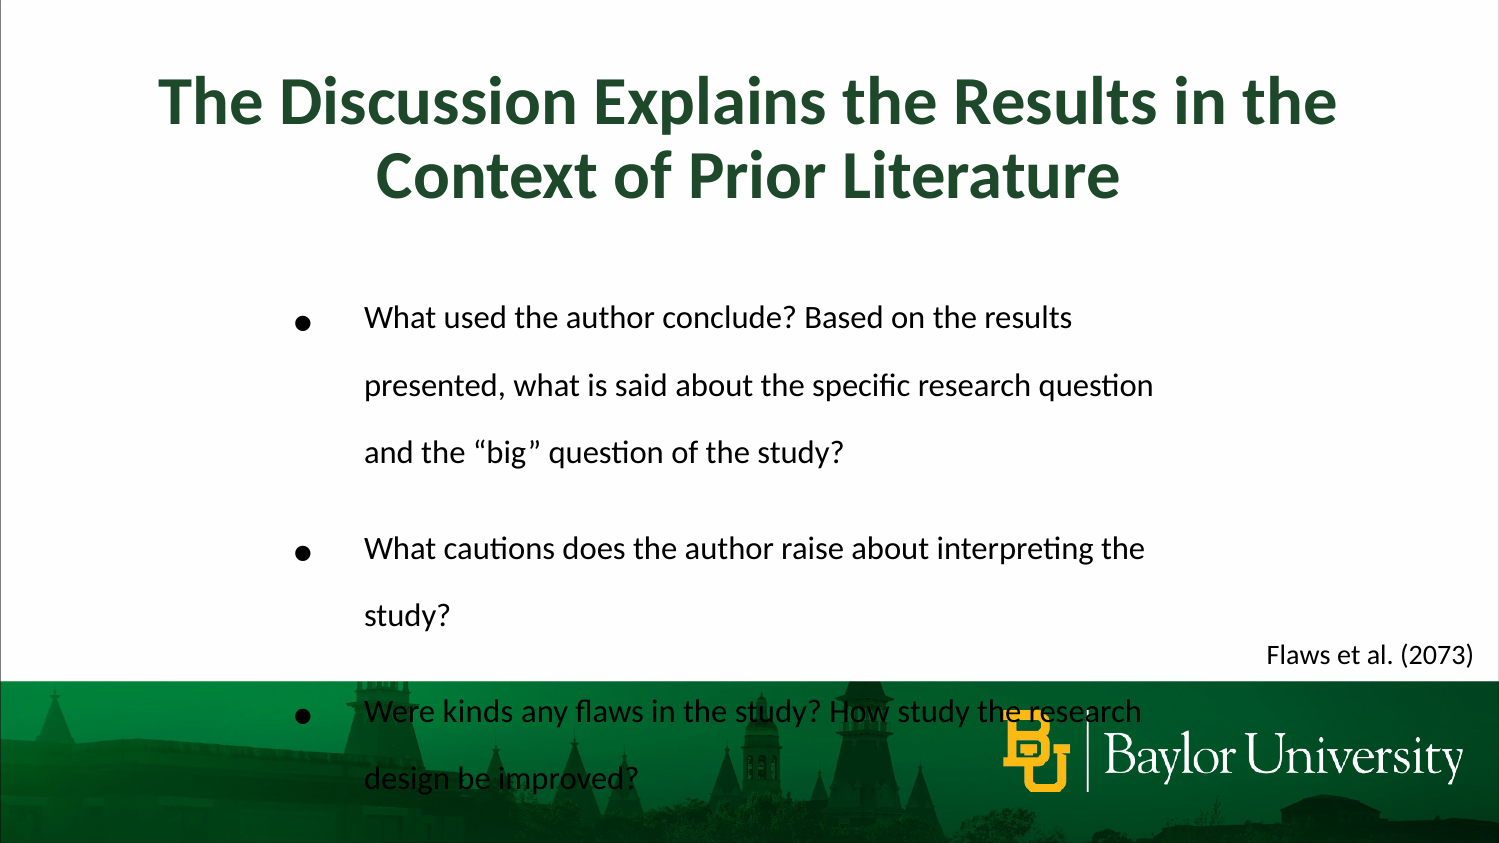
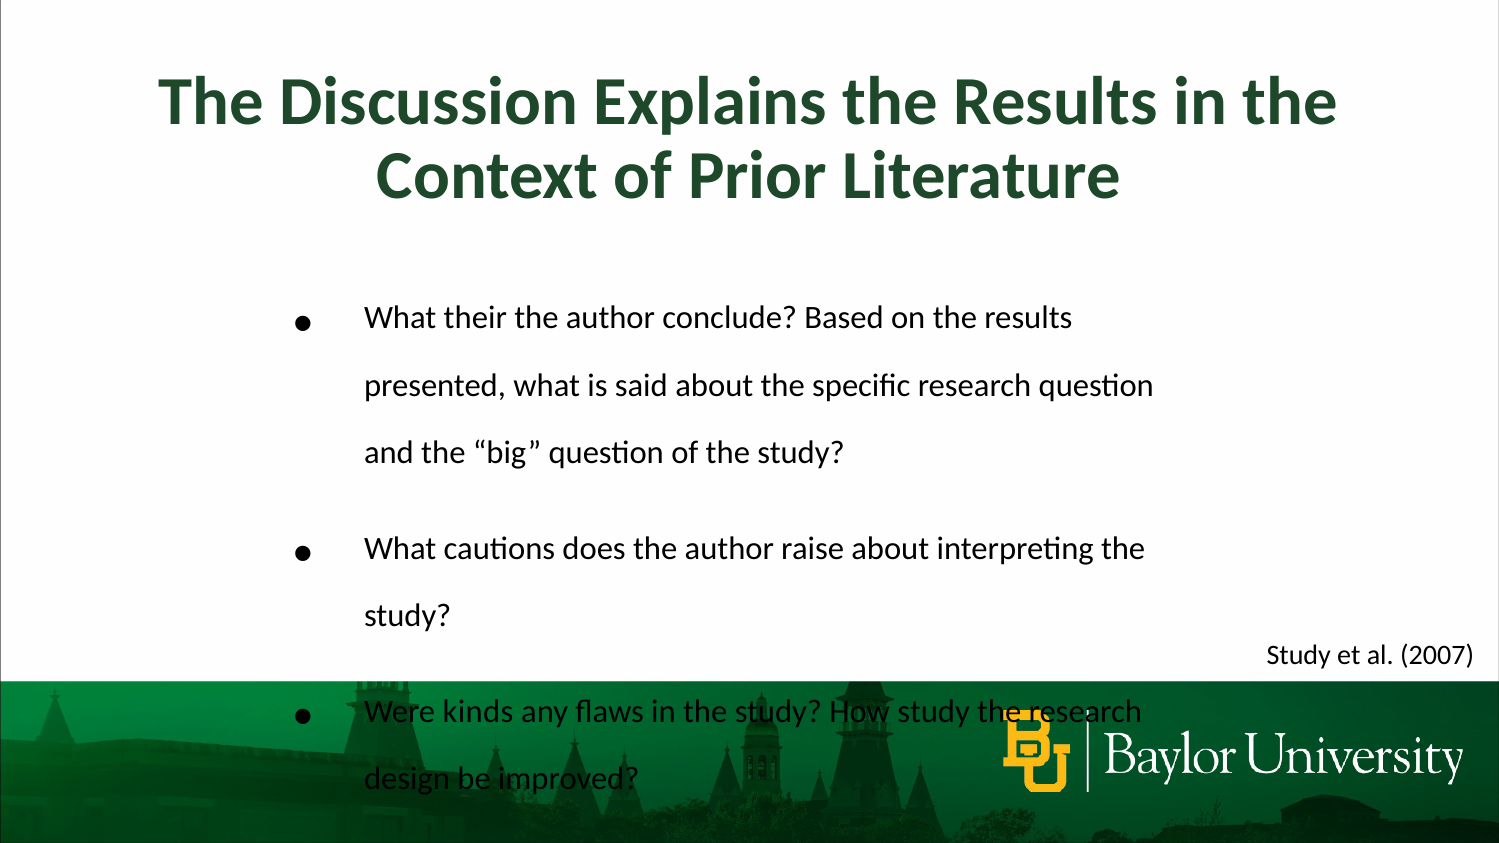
used: used -> their (475, 318)
Flaws: Flaws -> Study (1299, 655)
2073: 2073 -> 2007 (1437, 655)
